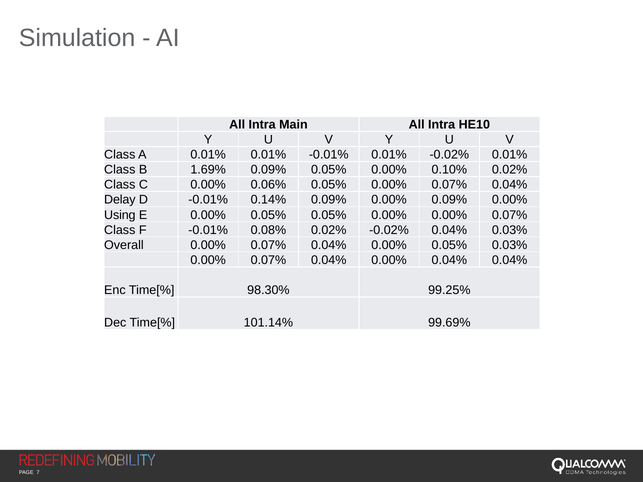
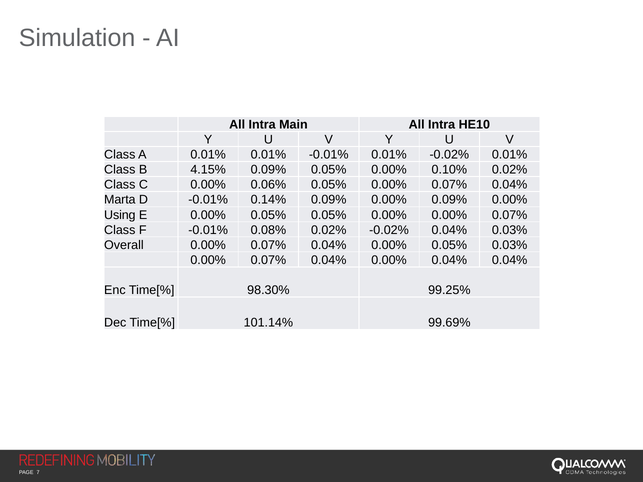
1.69%: 1.69% -> 4.15% (208, 170)
Delay: Delay -> Marta (120, 200)
